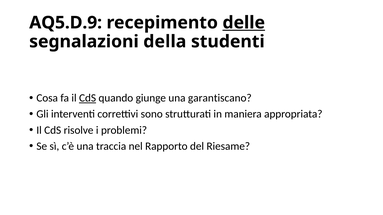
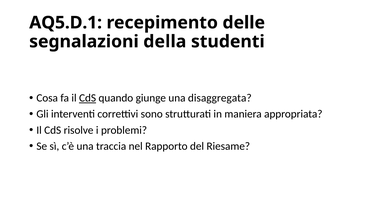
AQ5.D.9: AQ5.D.9 -> AQ5.D.1 (66, 23)
delle underline: present -> none (244, 23)
garantiscano: garantiscano -> disaggregata (220, 98)
